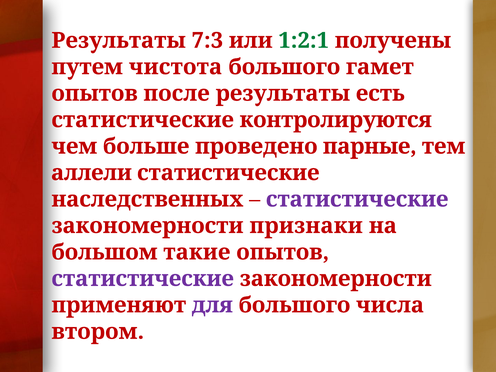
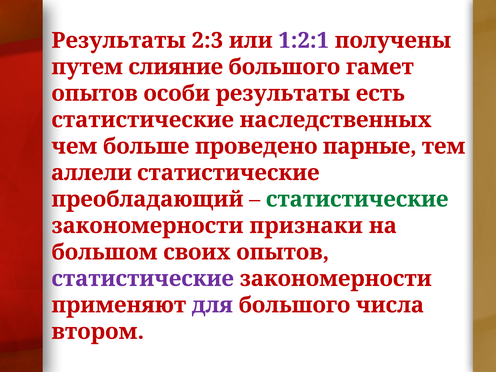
7:3: 7:3 -> 2:3 (207, 41)
1:2:1 colour: green -> purple (304, 41)
чистота: чистота -> слияние (176, 67)
после: после -> особи (177, 93)
контролируются: контролируются -> наследственных (336, 120)
наследственных: наследственных -> преобладающий (147, 199)
статистические colour: purple -> green (357, 199)
такие: такие -> своих (197, 252)
